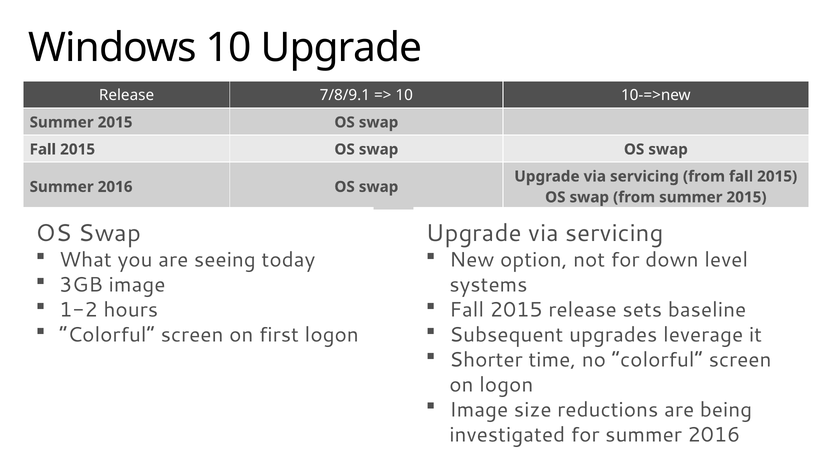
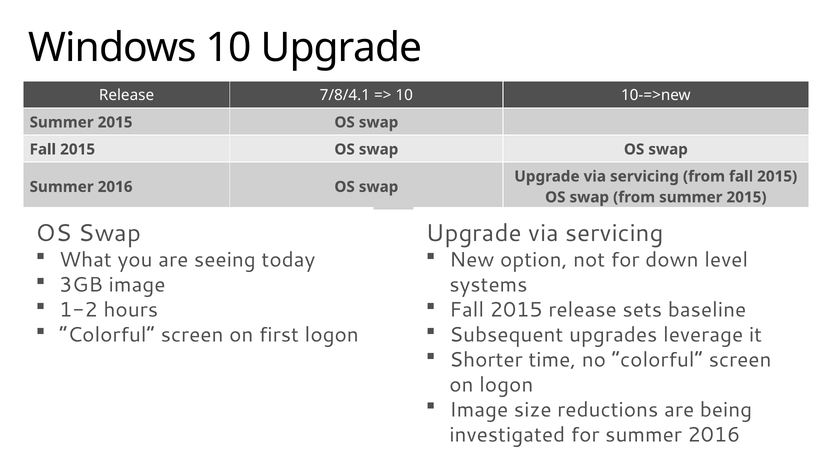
7/8/9.1: 7/8/9.1 -> 7/8/4.1 (345, 95)
